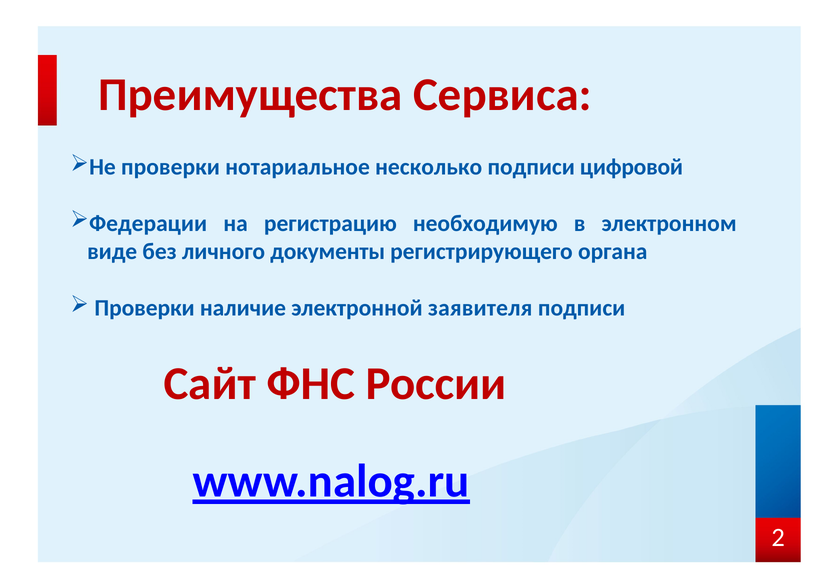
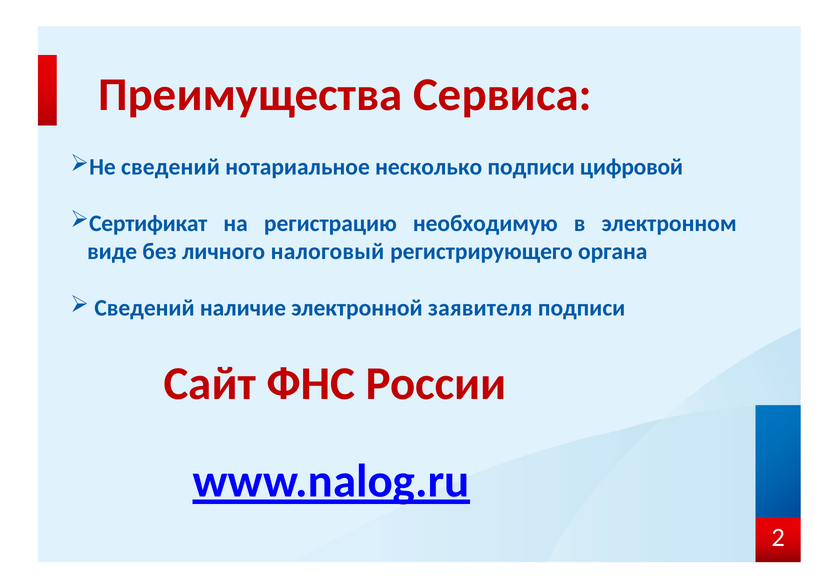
Не проверки: проверки -> сведений (170, 167)
Федерации: Федерации -> Сертификат (148, 223)
документы: документы -> налоговый (328, 252)
Проверки: Проверки -> Сведений (145, 308)
